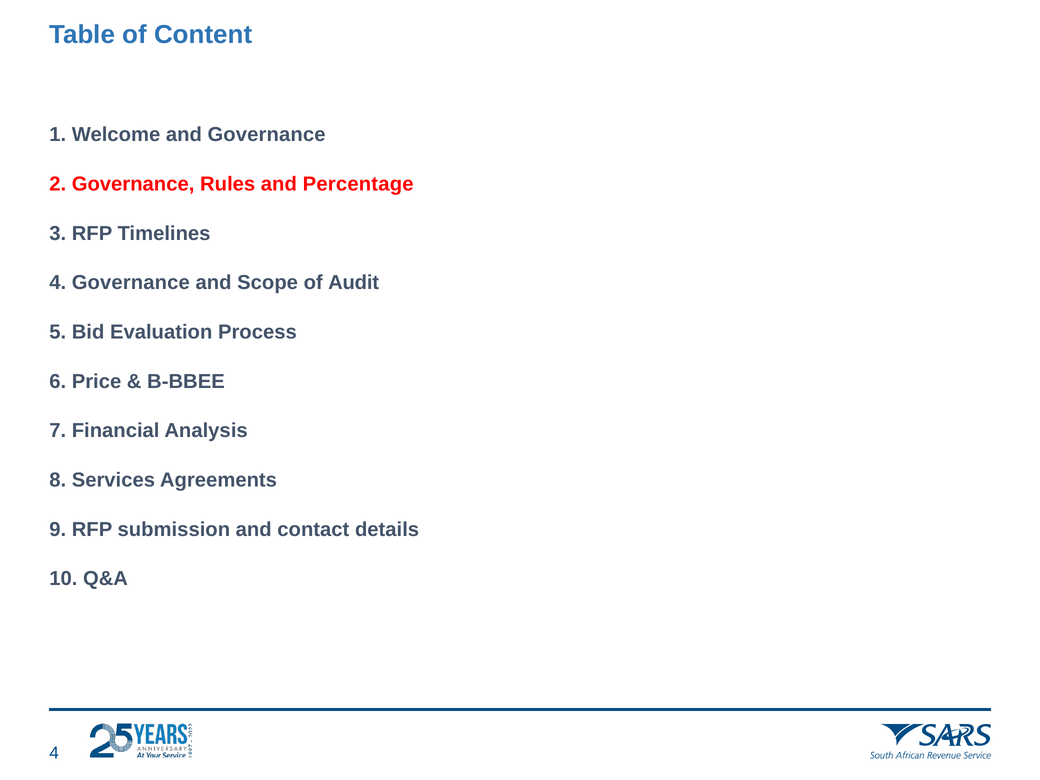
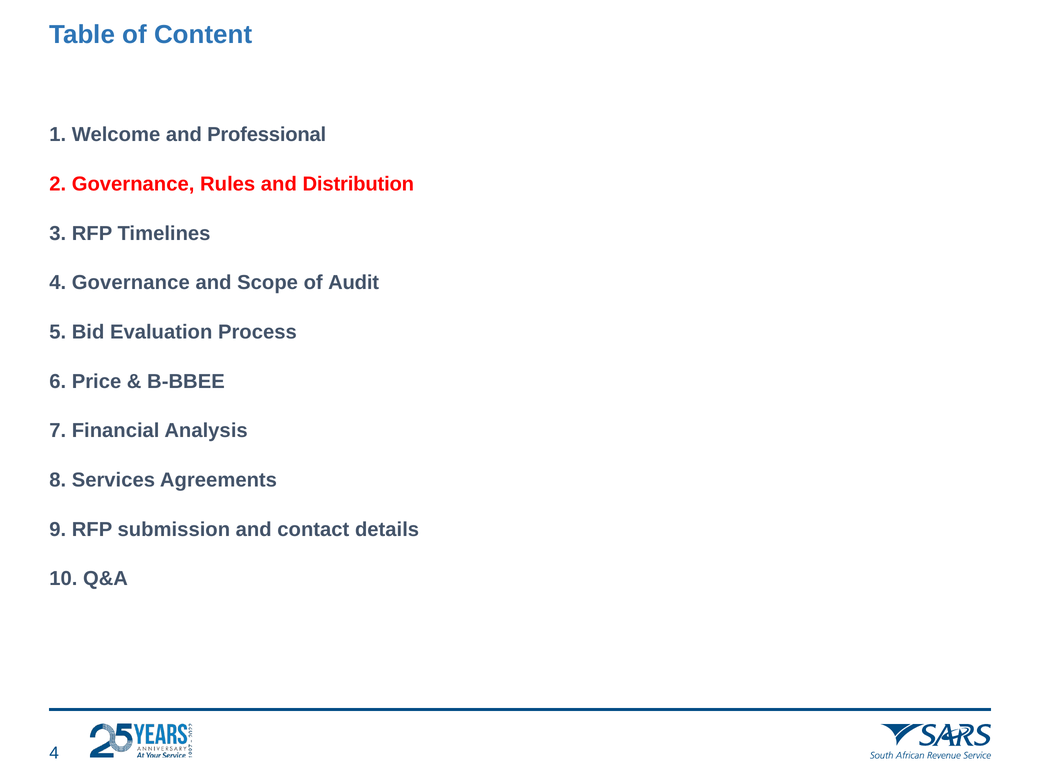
and Governance: Governance -> Professional (267, 135)
Percentage: Percentage -> Distribution (358, 184)
